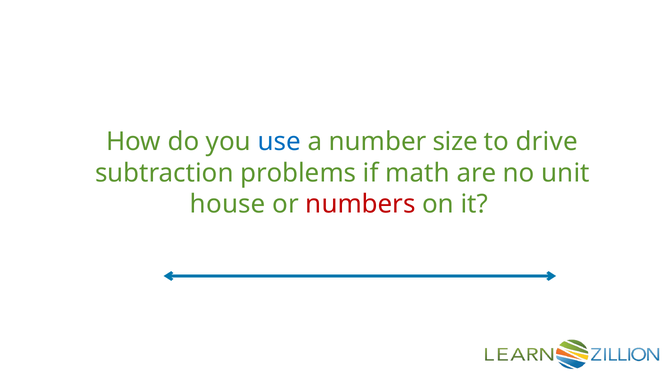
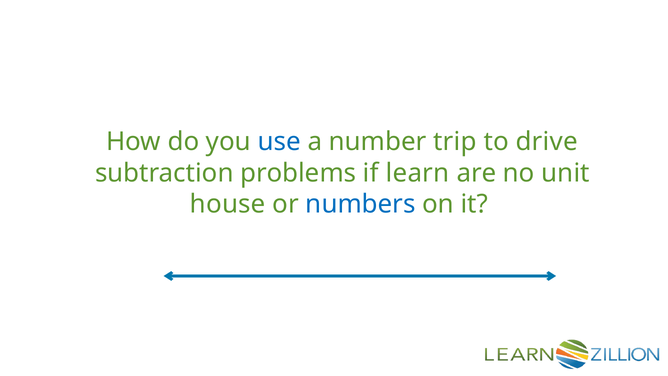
size: size -> trip (455, 142)
math: math -> learn (418, 173)
numbers colour: red -> blue (361, 204)
